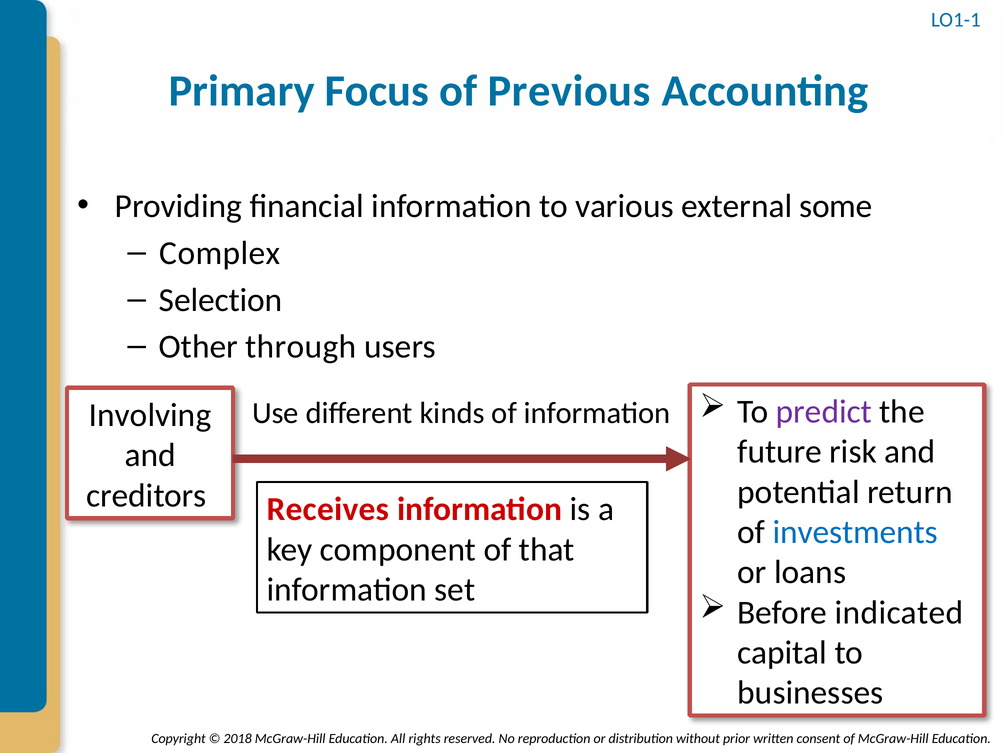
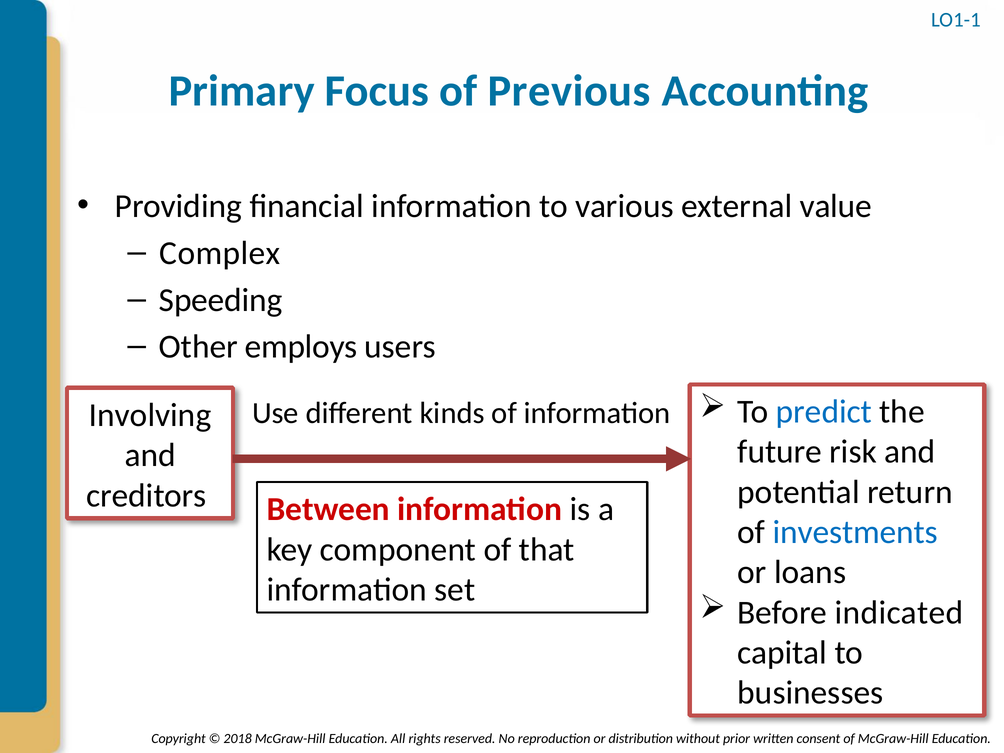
some: some -> value (836, 206)
Selection: Selection -> Speeding (221, 300)
through: through -> employs (301, 347)
predict colour: purple -> blue (824, 412)
Receives: Receives -> Between (328, 509)
